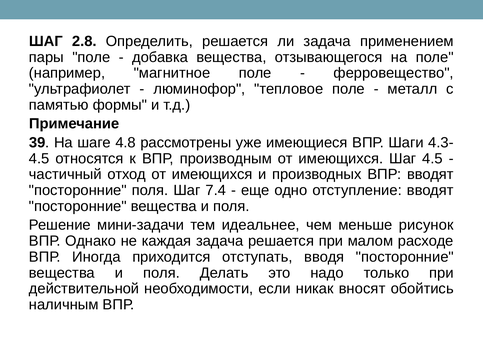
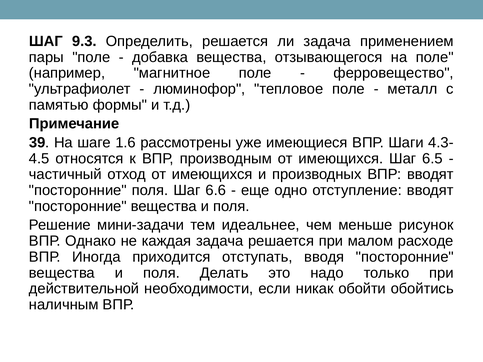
2.8: 2.8 -> 9.3 (84, 41)
4.8: 4.8 -> 1.6 (126, 143)
Шаг 4.5: 4.5 -> 6.5 (432, 159)
7.4: 7.4 -> 6.6 (216, 190)
вносят: вносят -> обойти (362, 289)
